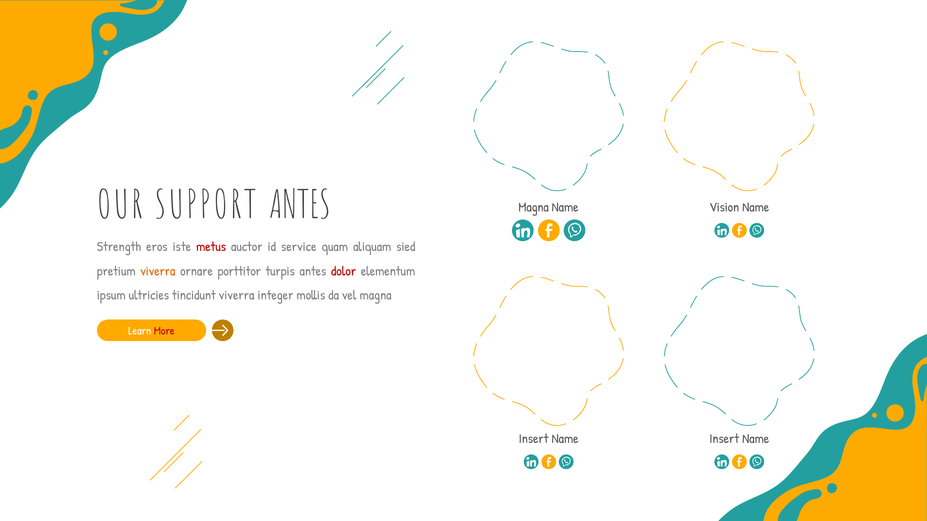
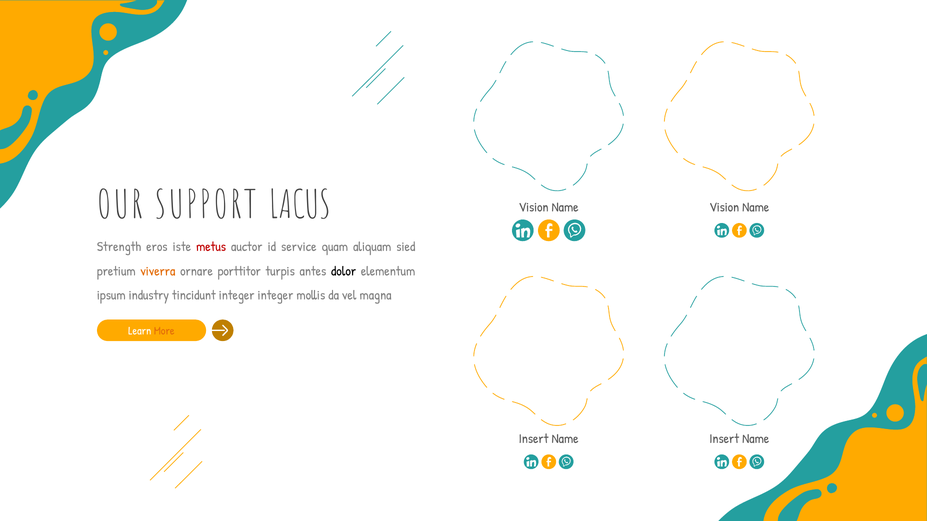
SUPPORT ANTES: ANTES -> LACUS (300, 206)
Magna: Magna -> Vision (534, 208)
dolor colour: red -> black (344, 271)
ultricies: ultricies -> industry (149, 296)
tincidunt viverra: viverra -> integer (237, 296)
More colour: red -> orange (164, 331)
